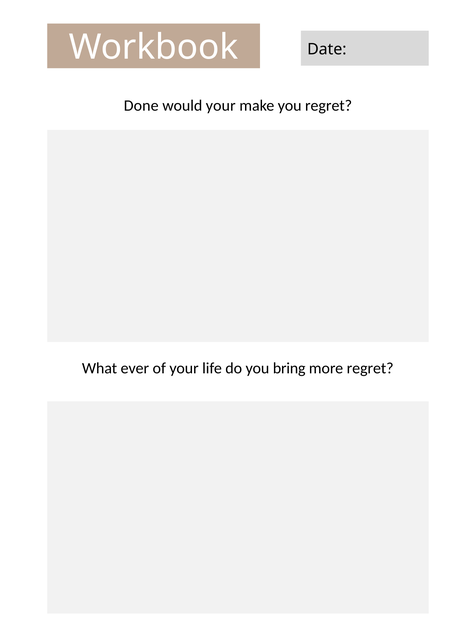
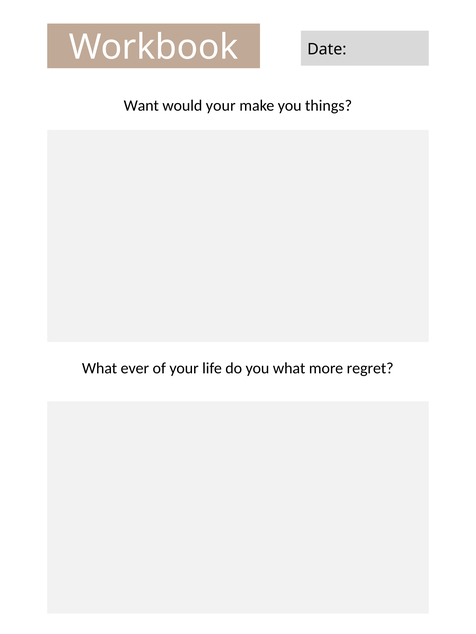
Done: Done -> Want (141, 106)
you regret: regret -> things (329, 106)
you bring: bring -> what (289, 368)
